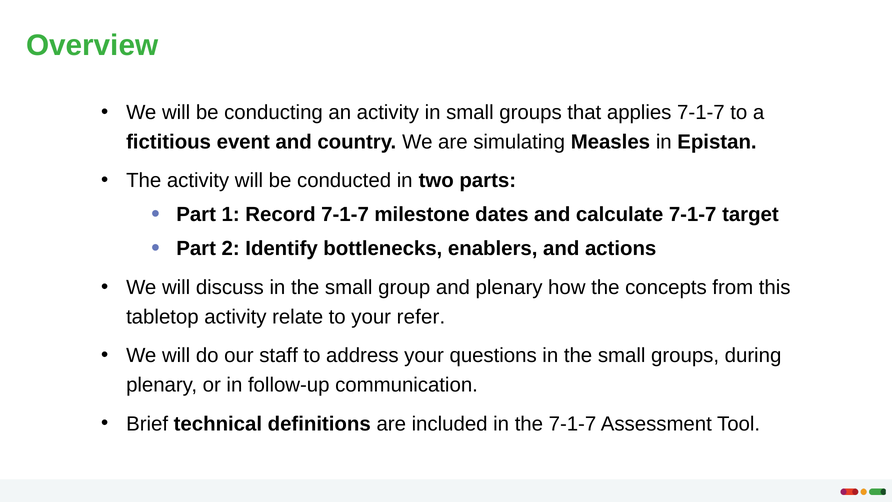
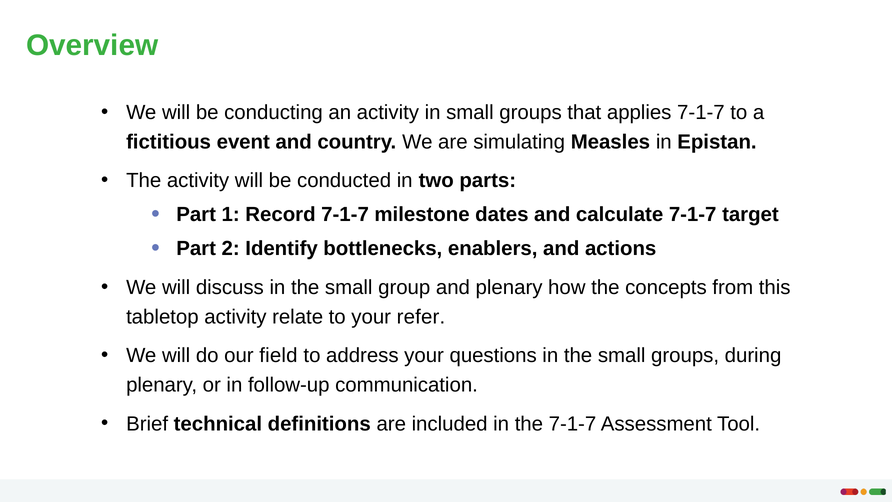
staff: staff -> field (278, 355)
